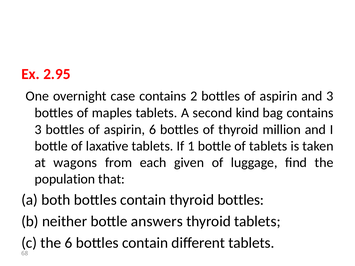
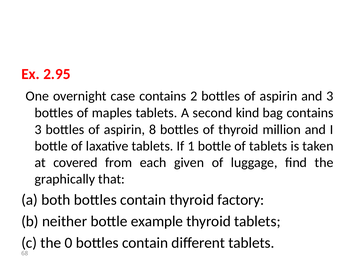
aspirin 6: 6 -> 8 (153, 130)
wagons: wagons -> covered (75, 163)
population: population -> graphically (65, 179)
thyroid bottles: bottles -> factory (241, 200)
answers: answers -> example (157, 222)
the 6: 6 -> 0 (68, 243)
